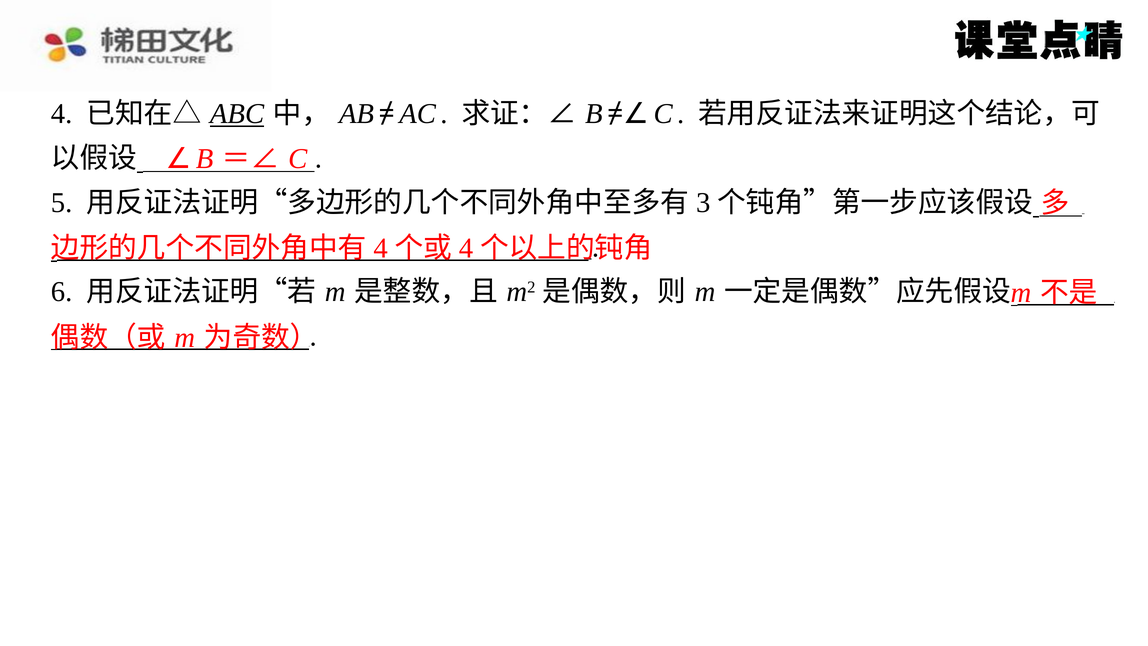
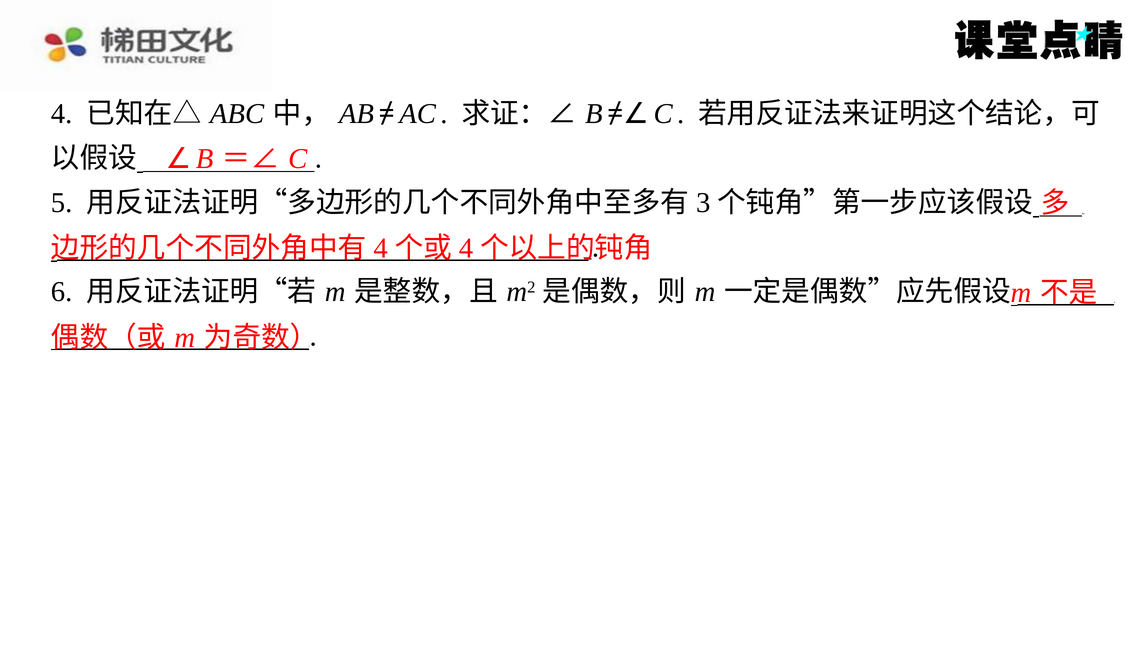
ABC underline: present -> none (237, 114)
